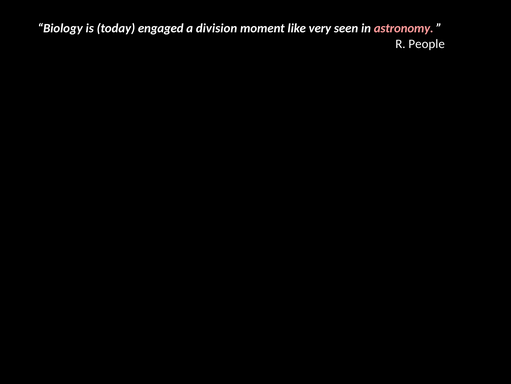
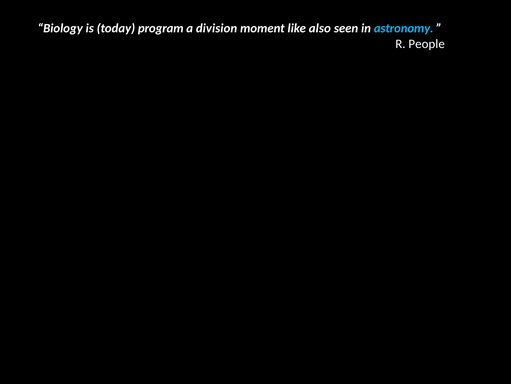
engaged: engaged -> program (161, 28)
very: very -> also (320, 28)
astronomy colour: pink -> light blue (404, 28)
